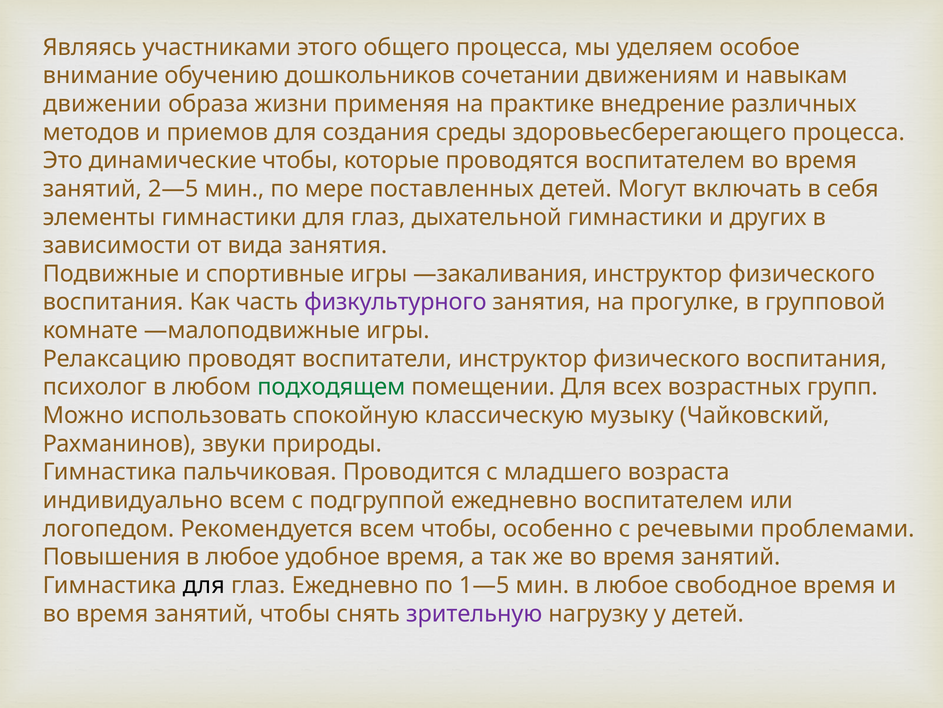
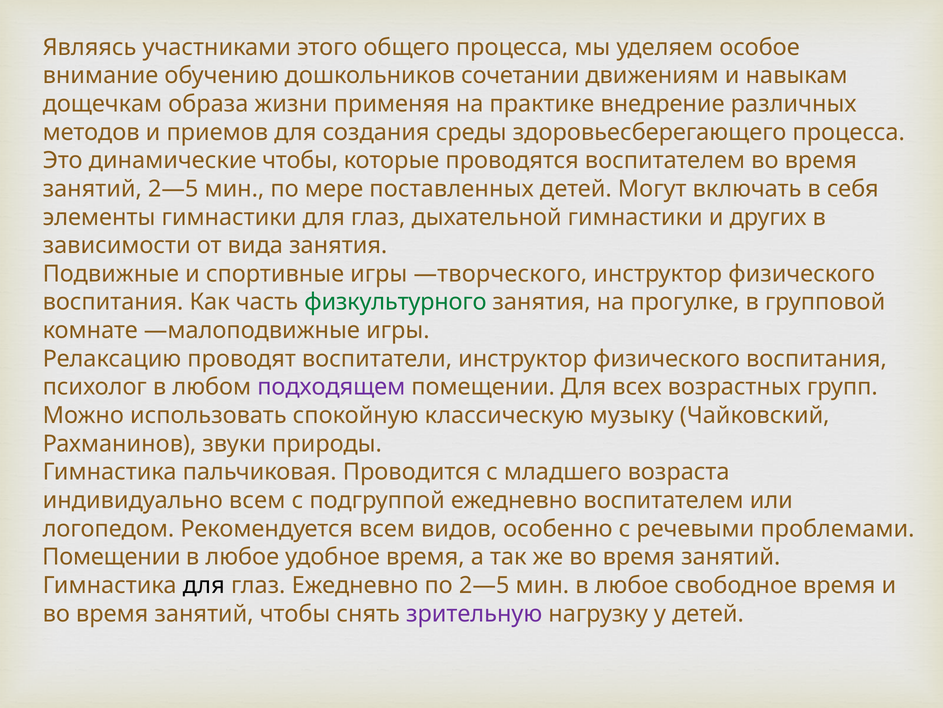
движении: движении -> дощечкам (102, 104)
—закаливания: —закаливания -> —творческого (500, 274)
физкультурного colour: purple -> green (395, 302)
подходящем colour: green -> purple (331, 387)
всем чтобы: чтобы -> видов (459, 528)
Повышения: Повышения -> Помещении (111, 556)
по 1—5: 1—5 -> 2—5 (484, 585)
